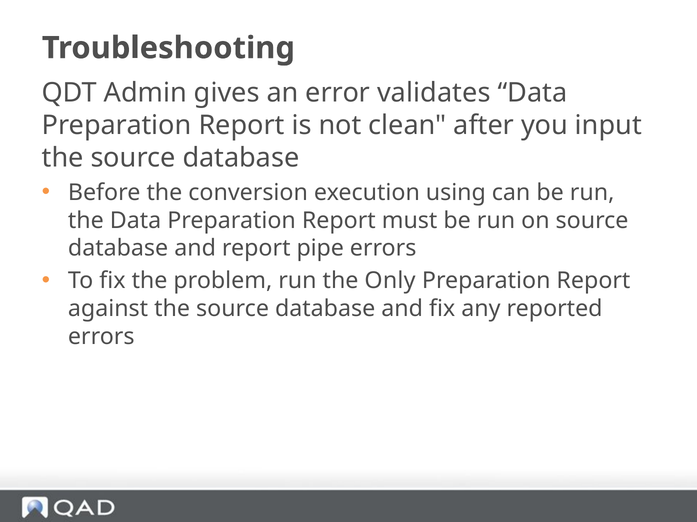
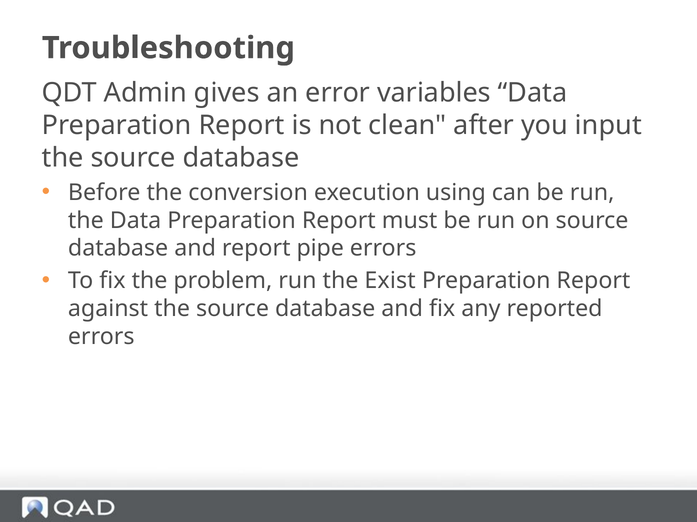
validates: validates -> variables (434, 93)
Only: Only -> Exist (390, 281)
